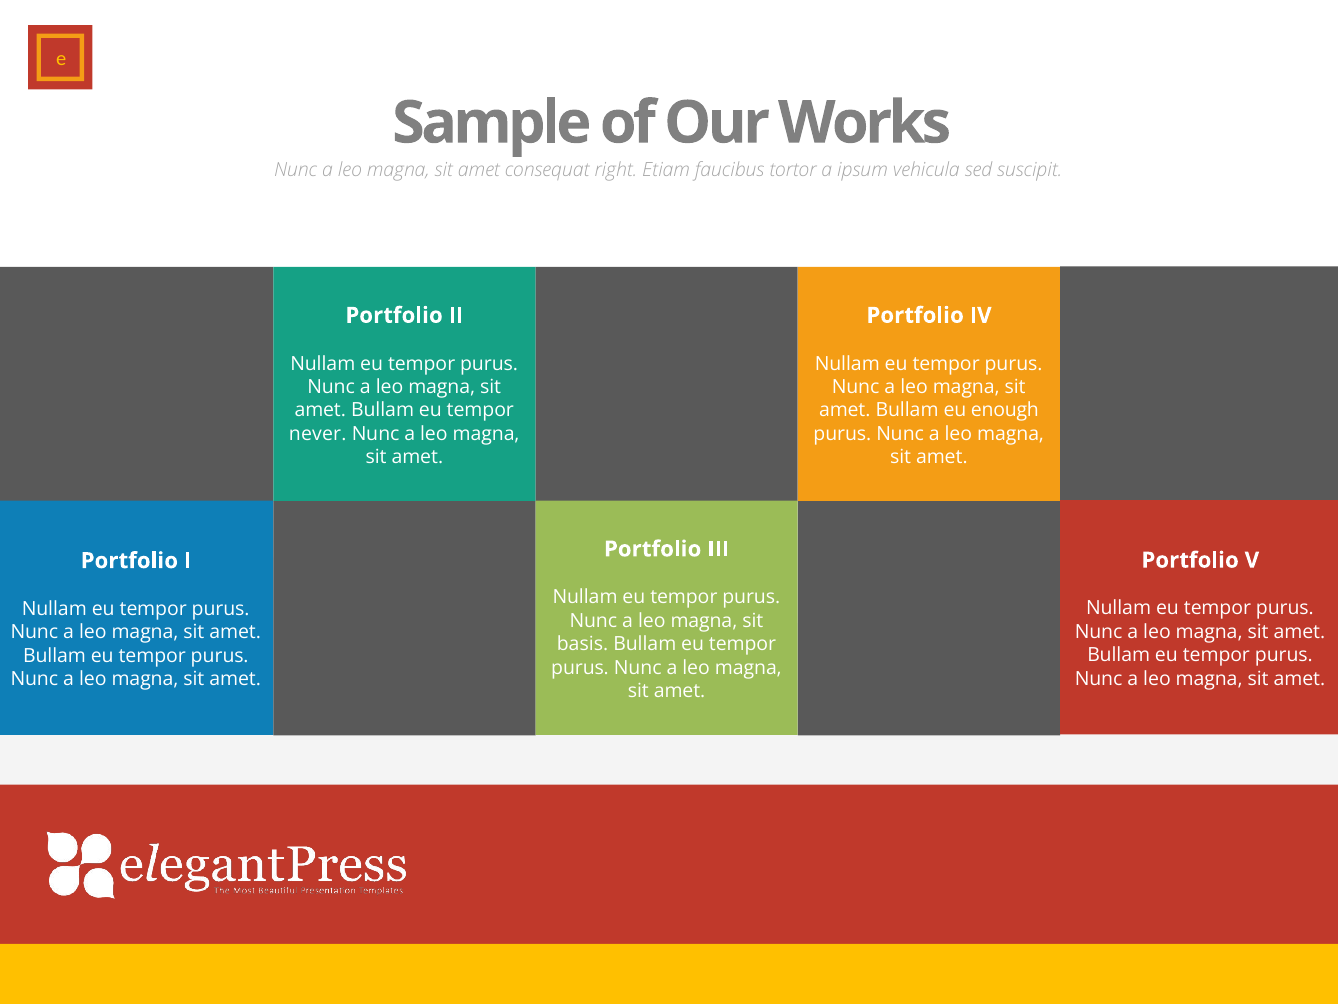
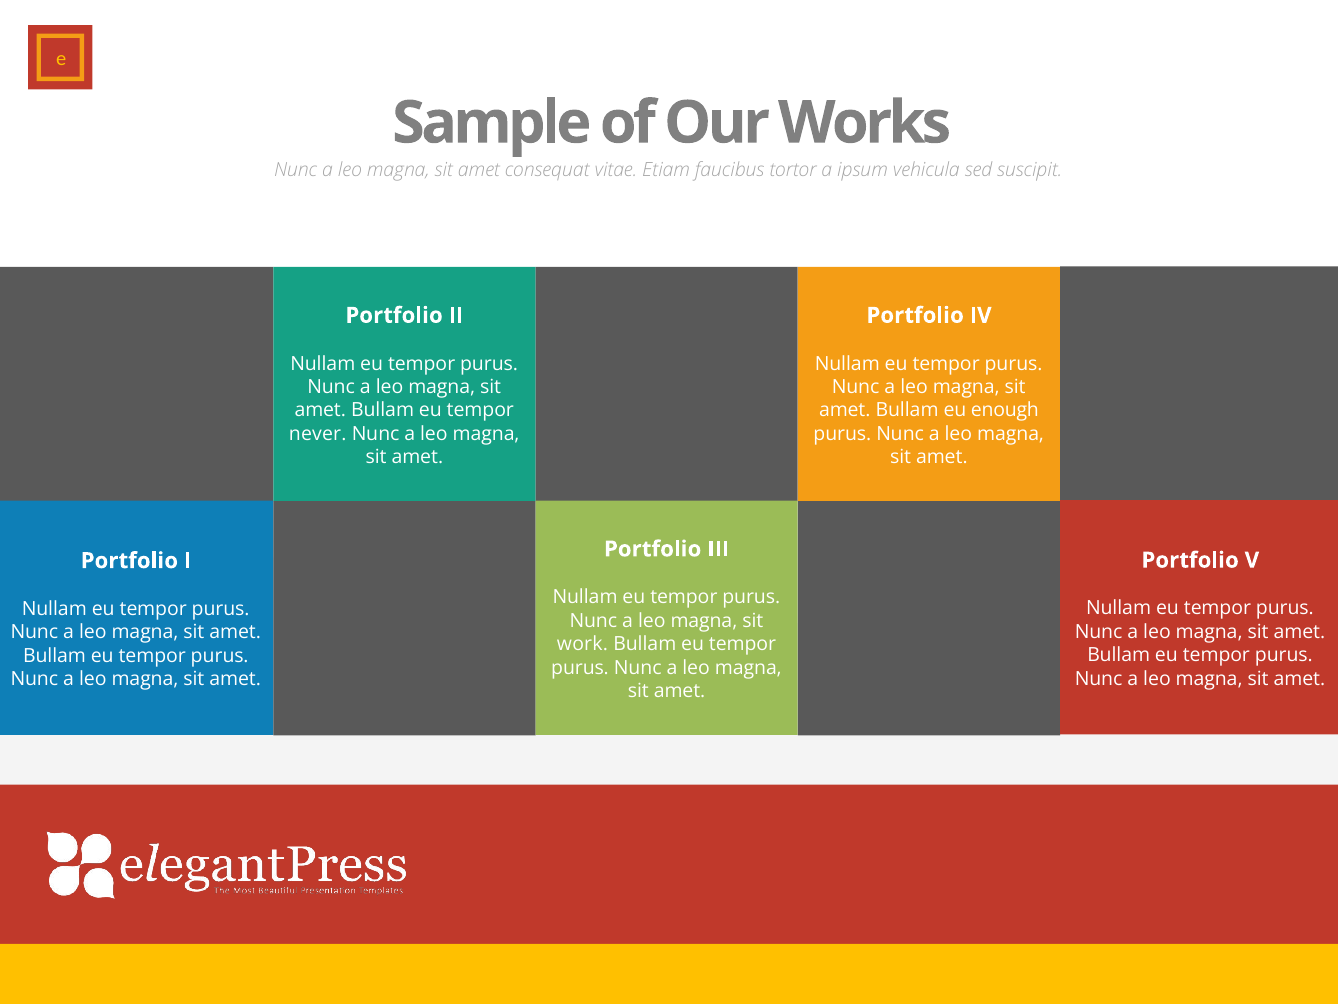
right: right -> vitae (616, 170)
basis: basis -> work (582, 644)
